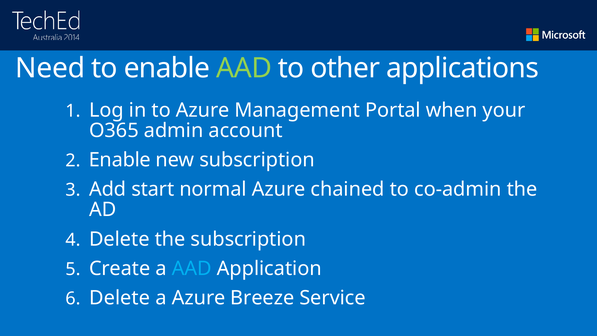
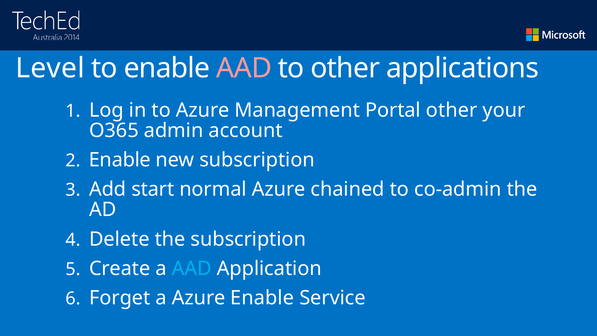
Need: Need -> Level (50, 68)
AAD colour: light green -> pink (244, 68)
Portal when: when -> other (452, 110)
Delete: Delete -> Forget (120, 298)
Azure Breeze: Breeze -> Enable (262, 298)
